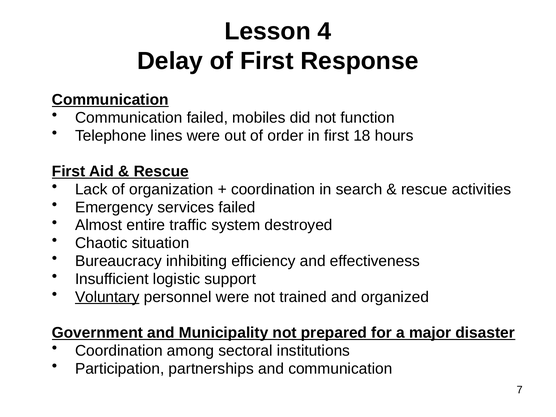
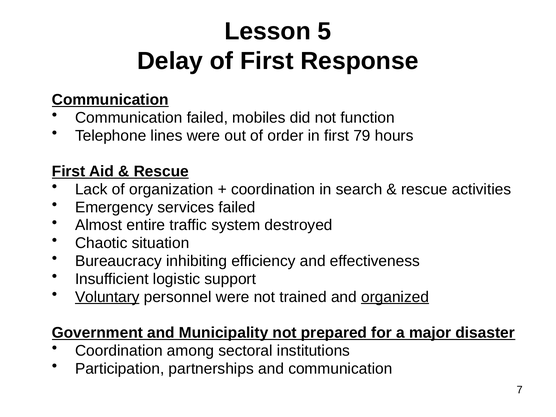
4: 4 -> 5 (325, 31)
18: 18 -> 79 (362, 136)
organized underline: none -> present (395, 297)
